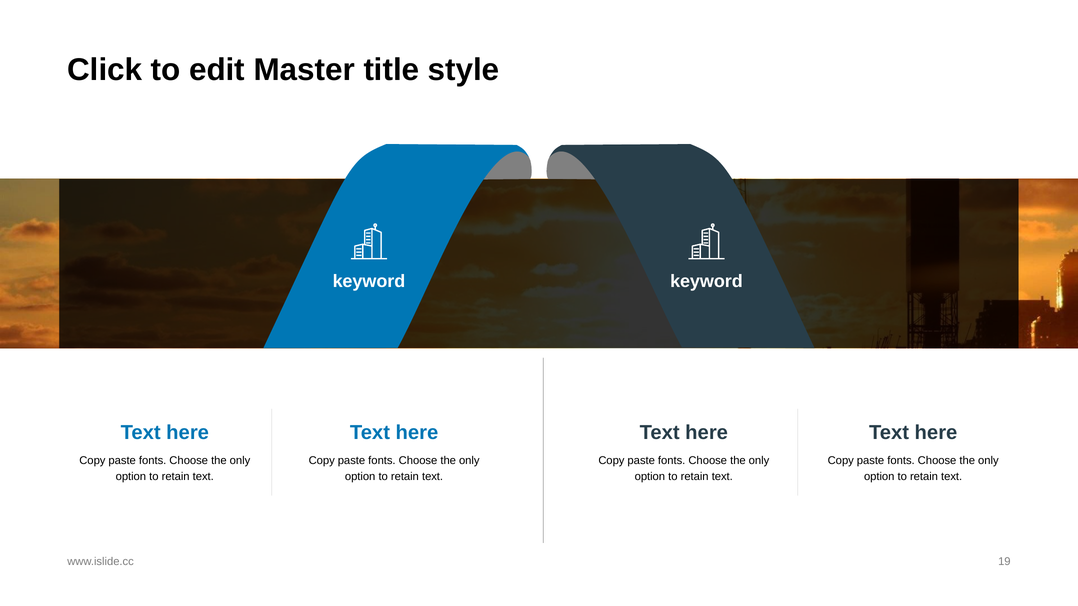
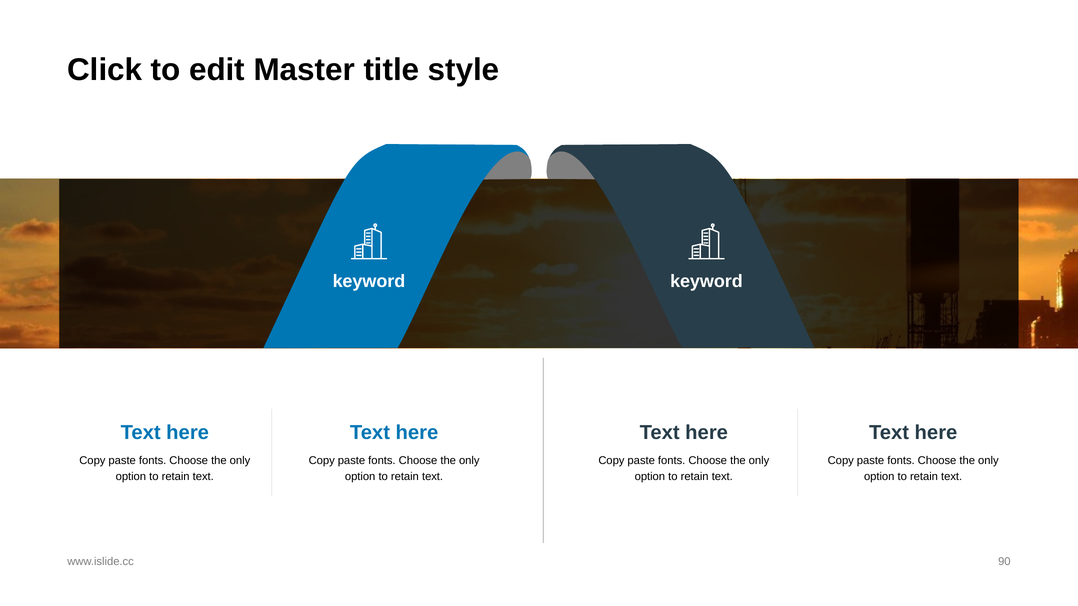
19: 19 -> 90 (1004, 562)
